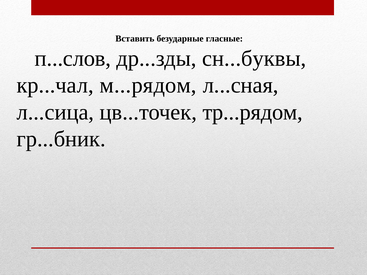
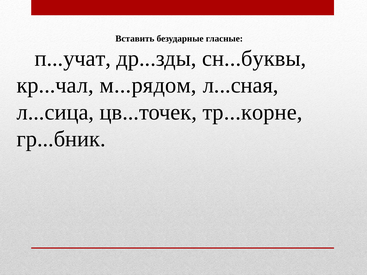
п...слов: п...слов -> п...учат (73, 59)
тр...рядом: тр...рядом -> тр...корне (253, 112)
